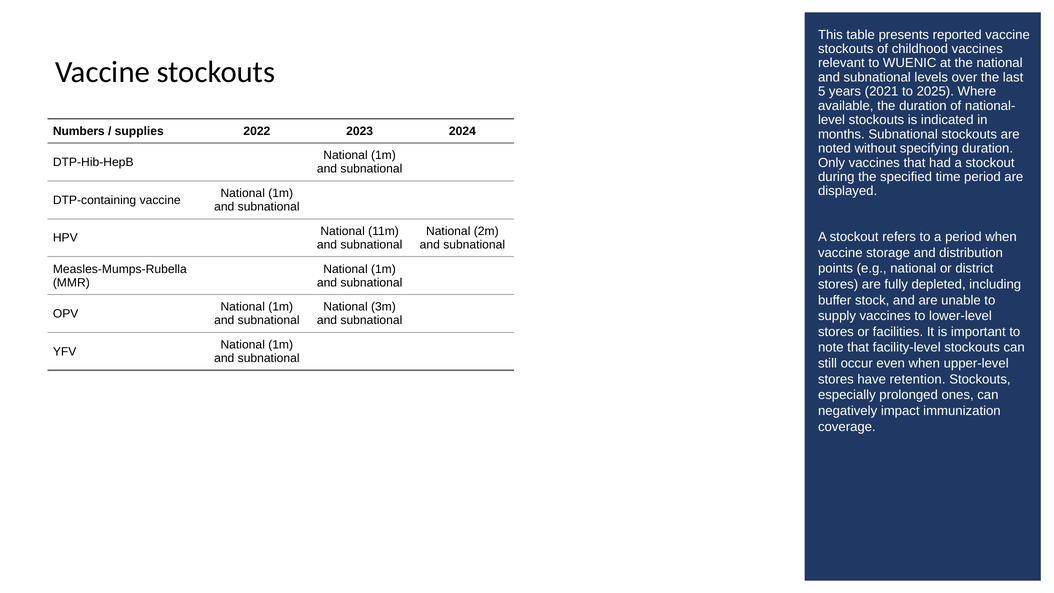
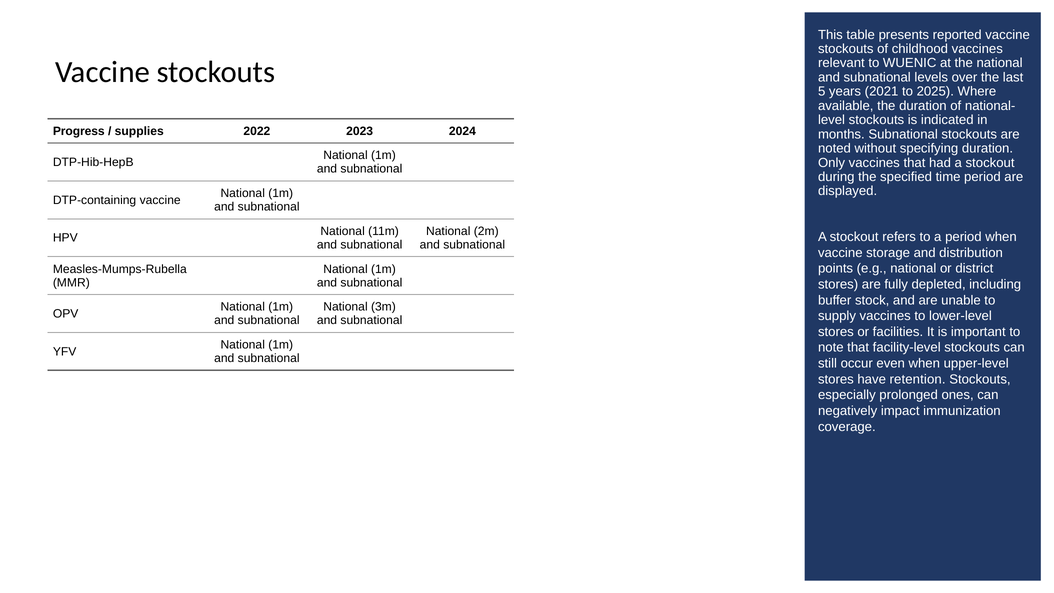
Numbers: Numbers -> Progress (79, 131)
